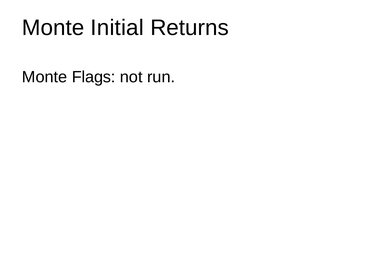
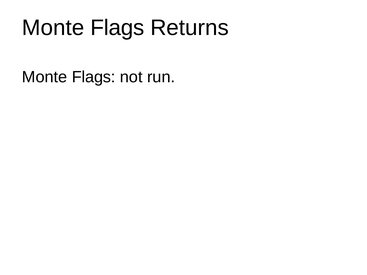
Initial: Initial -> Flags (117, 28)
